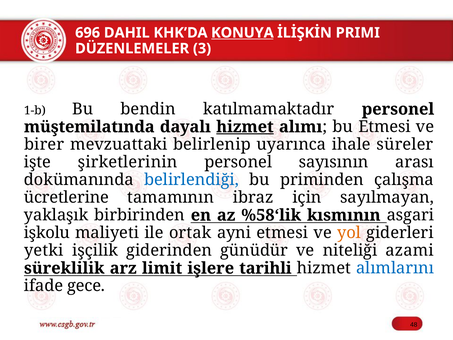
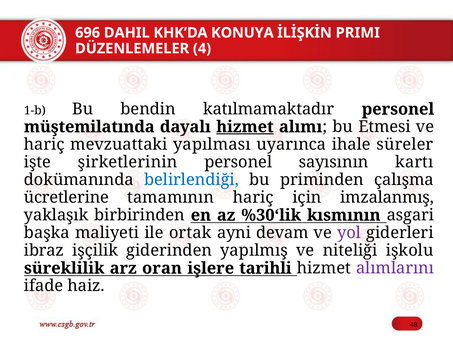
KONUYA underline: present -> none (242, 33)
3: 3 -> 4 (202, 48)
birer: birer -> hariç (44, 144)
belirlenip: belirlenip -> yapılması (212, 144)
arası: arası -> kartı (414, 162)
tamamının ibraz: ibraz -> hariç (253, 197)
sayılmayan: sayılmayan -> imzalanmış (387, 197)
%58‘lik: %58‘lik -> %30‘lik (271, 215)
işkolu: işkolu -> başka (47, 233)
ayni etmesi: etmesi -> devam (282, 233)
yol colour: orange -> purple (349, 233)
yetki: yetki -> ibraz (44, 250)
günüdür: günüdür -> yapılmış (254, 250)
azami: azami -> işkolu (410, 250)
limit: limit -> oran (162, 268)
alımlarını colour: blue -> purple (395, 268)
gece: gece -> haiz (86, 286)
